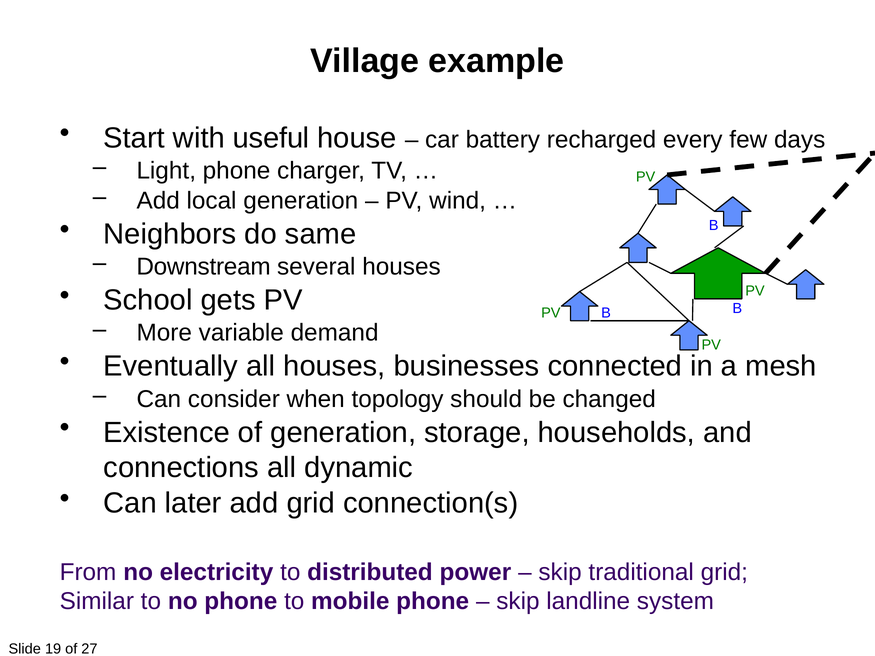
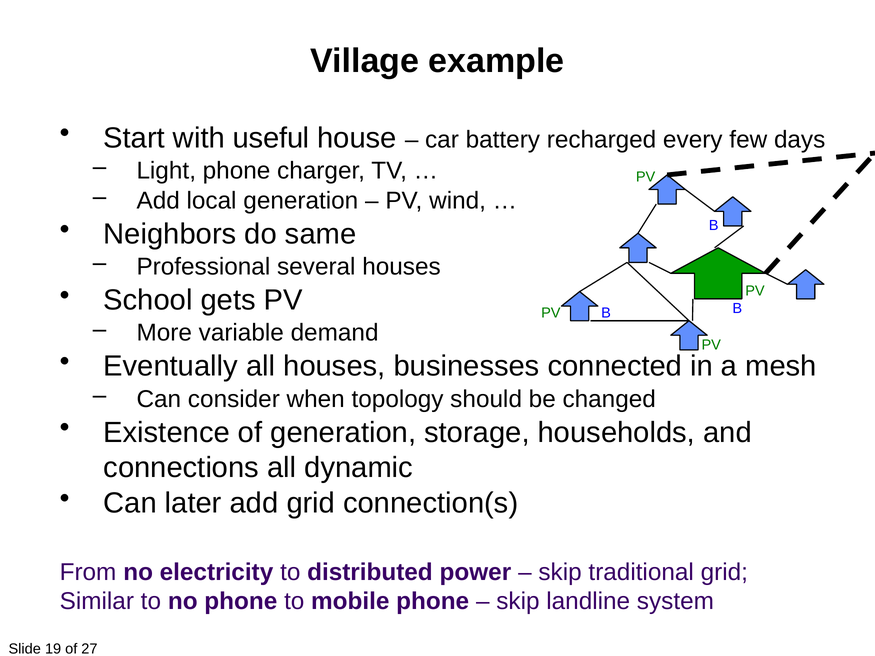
Downstream: Downstream -> Professional (203, 267)
